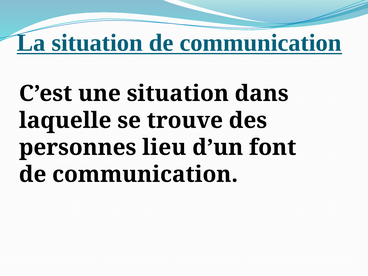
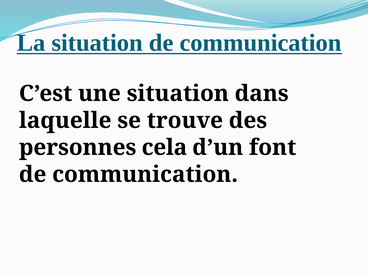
lieu: lieu -> cela (164, 147)
